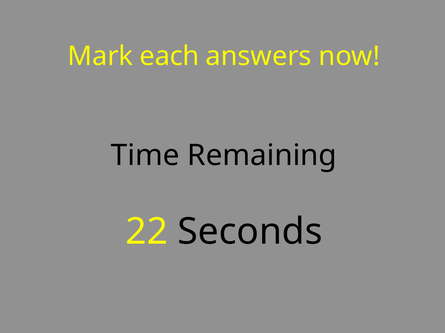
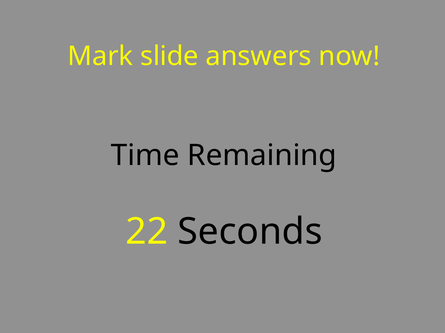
each: each -> slide (169, 56)
